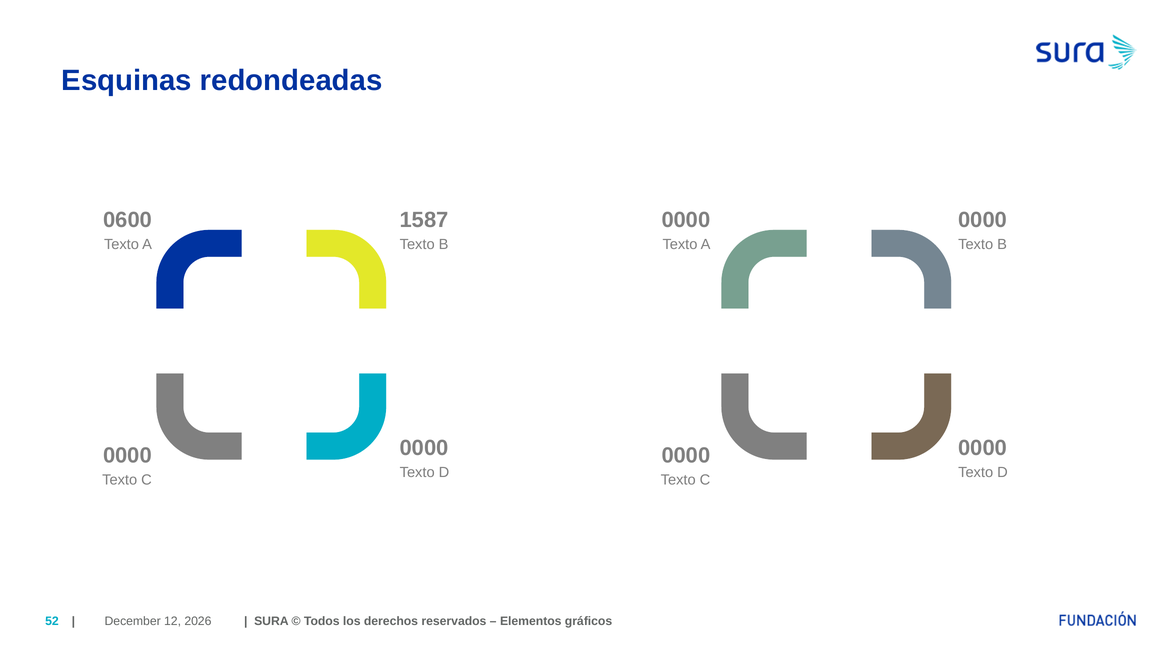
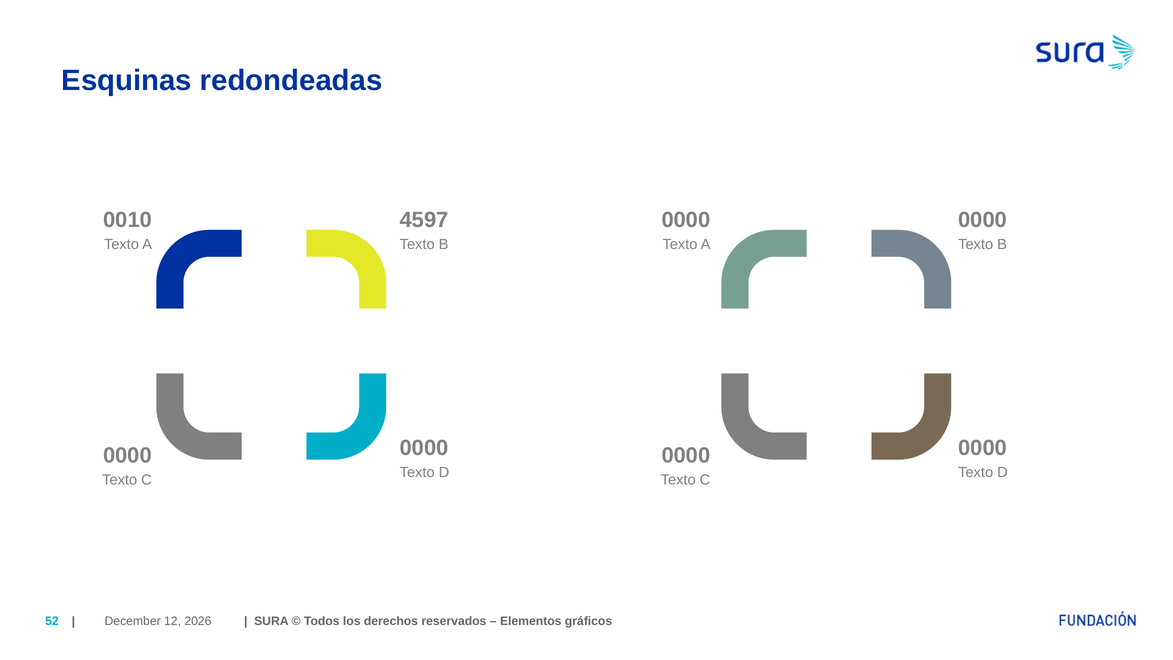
0600: 0600 -> 0010 (128, 220)
1587: 1587 -> 4597 (424, 220)
